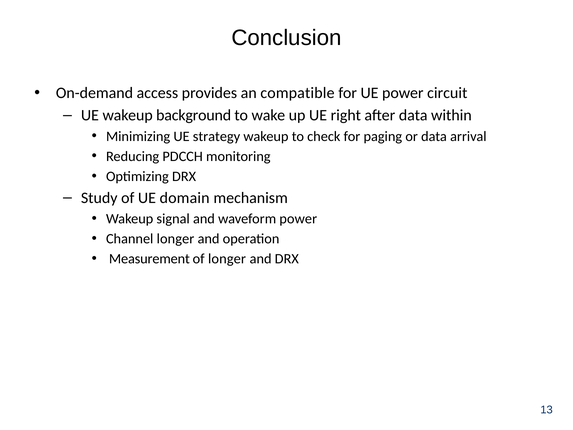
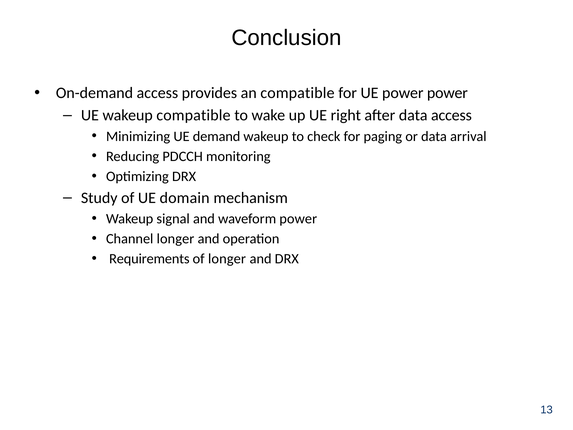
power circuit: circuit -> power (447, 93)
wakeup background: background -> compatible (193, 115)
data within: within -> access (451, 115)
strategy: strategy -> demand (217, 136)
Measurement: Measurement -> Requirements (149, 259)
